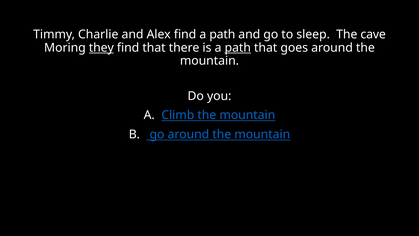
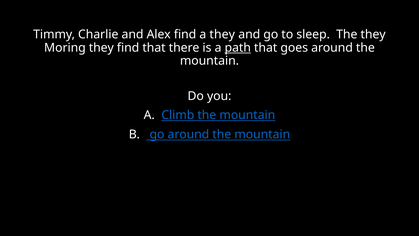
find a path: path -> they (222, 34)
The cave: cave -> they (373, 34)
they underline: present -> none (101, 48)
